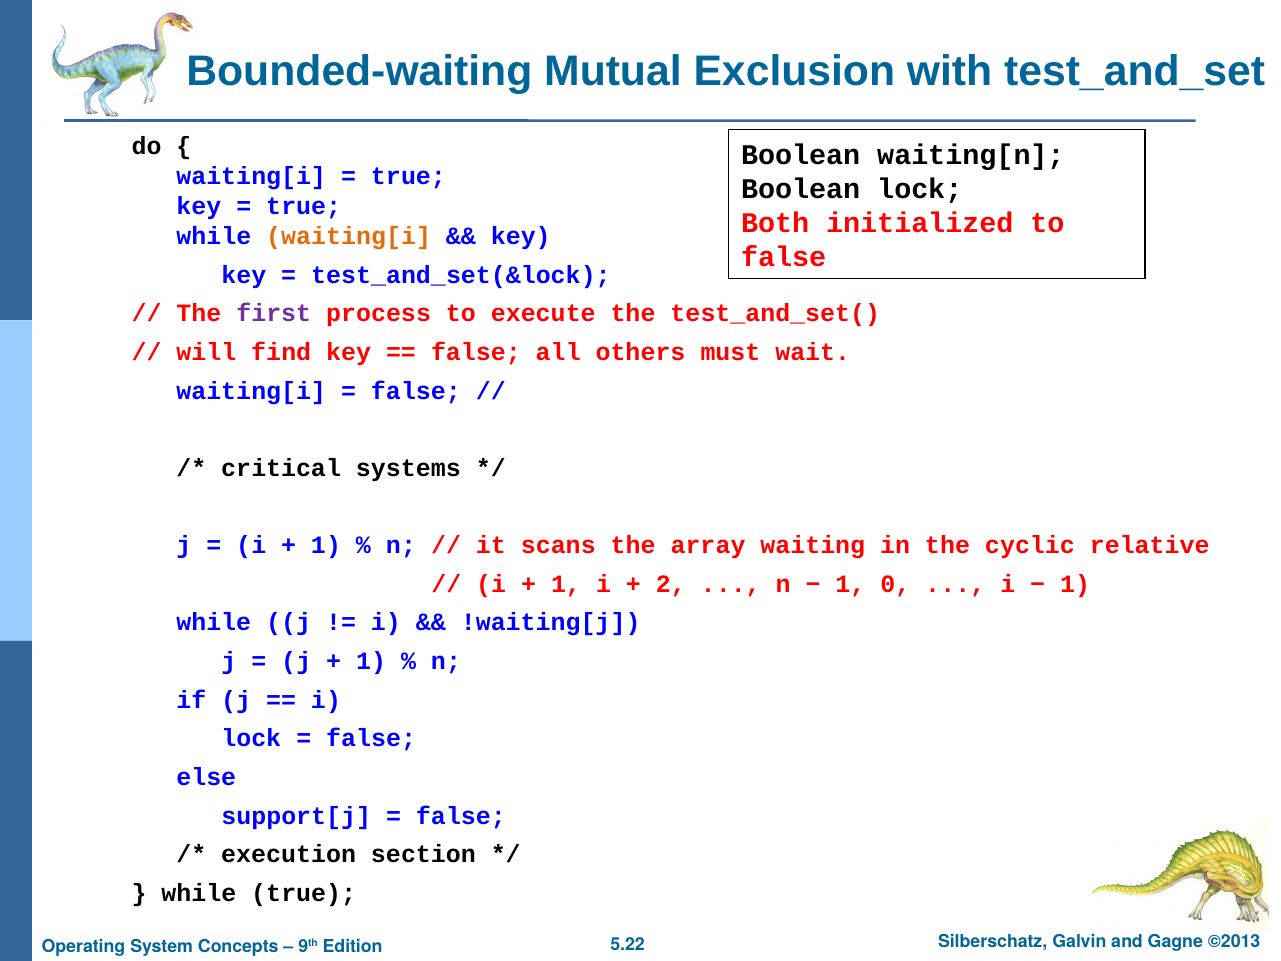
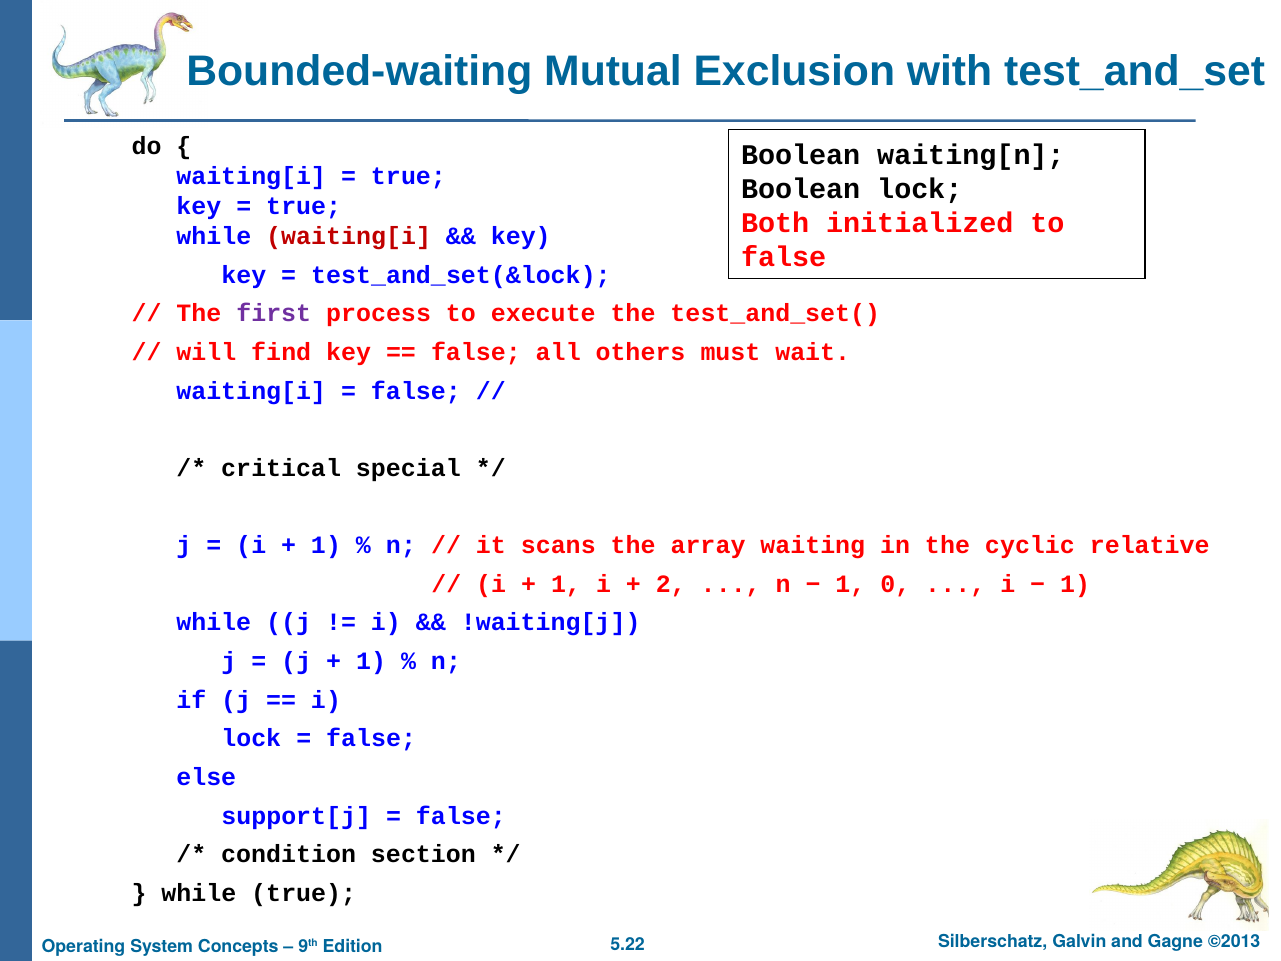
waiting[i colour: orange -> red (349, 236)
systems: systems -> special (408, 468)
execution: execution -> condition (289, 854)
